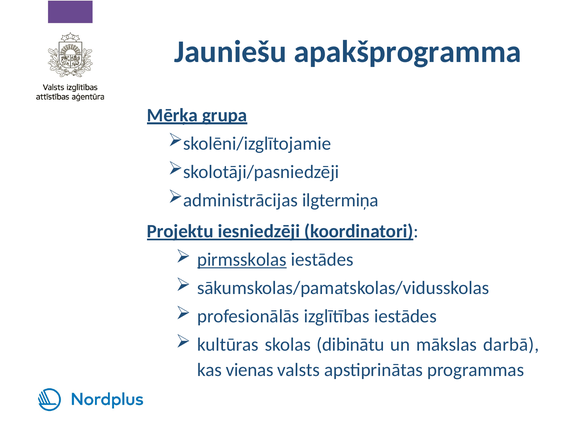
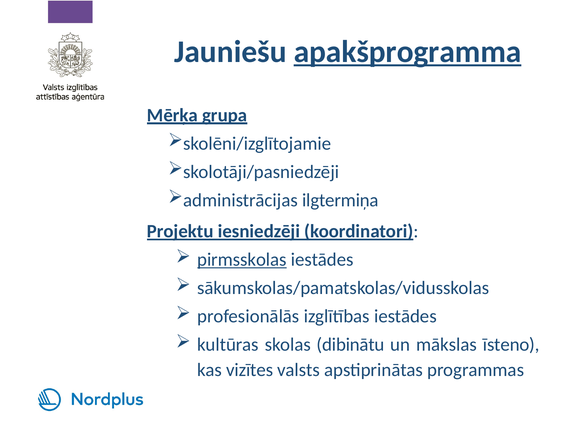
apakšprogramma underline: none -> present (408, 52)
darbā: darbā -> īsteno (511, 345)
vienas: vienas -> vizītes (250, 370)
